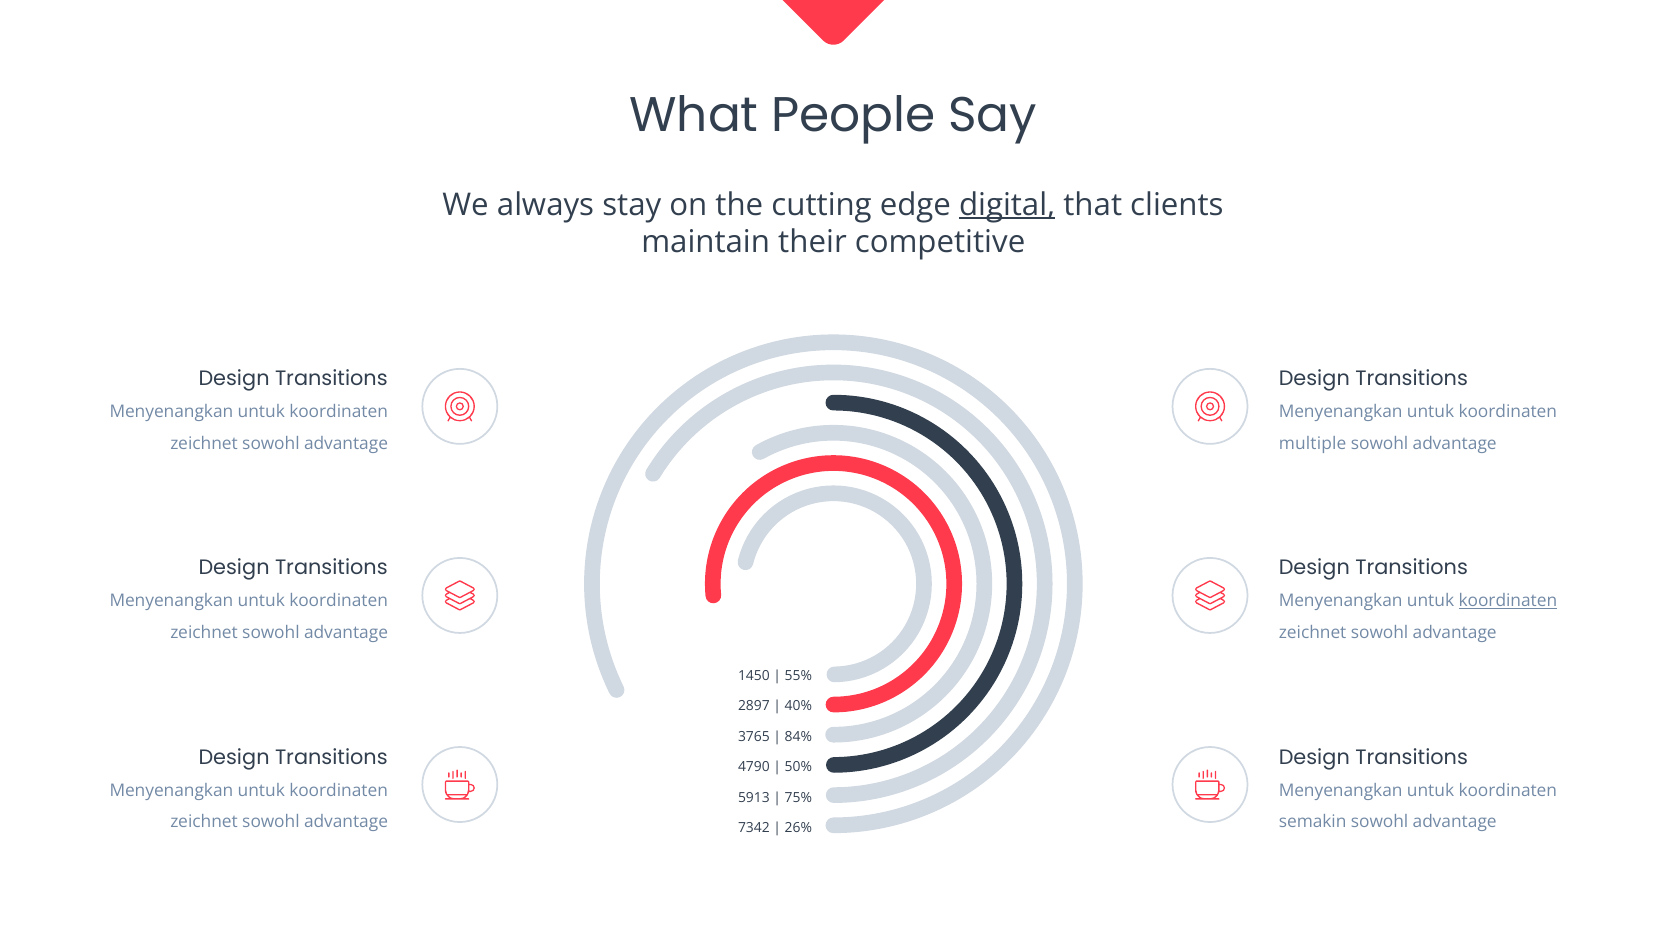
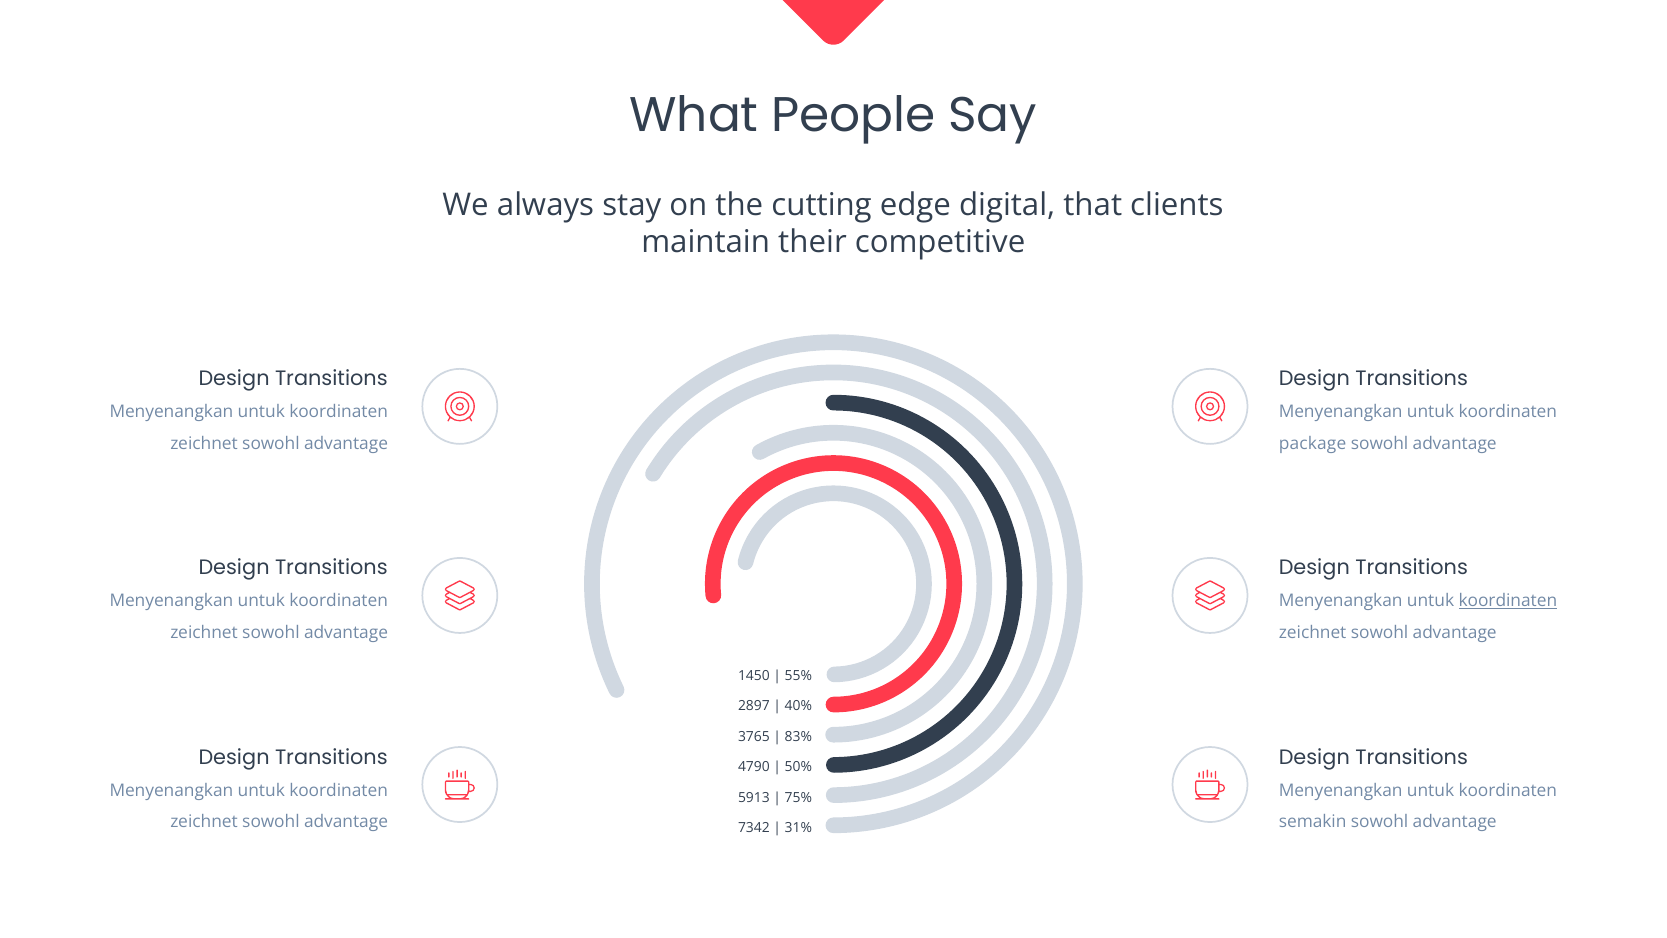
digital underline: present -> none (1007, 205)
multiple: multiple -> package (1313, 443)
84%: 84% -> 83% (798, 736)
26%: 26% -> 31% (798, 828)
